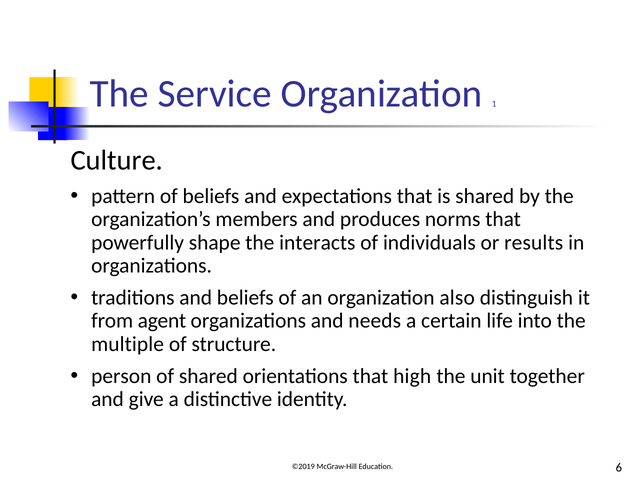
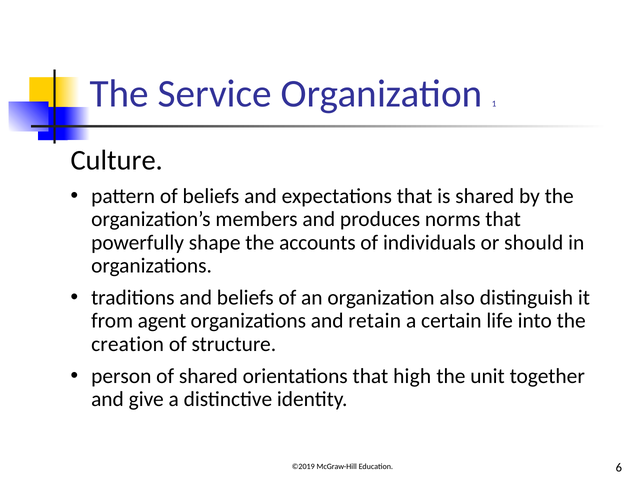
interacts: interacts -> accounts (317, 242)
results: results -> should (534, 242)
needs: needs -> retain (375, 321)
multiple: multiple -> creation (128, 344)
